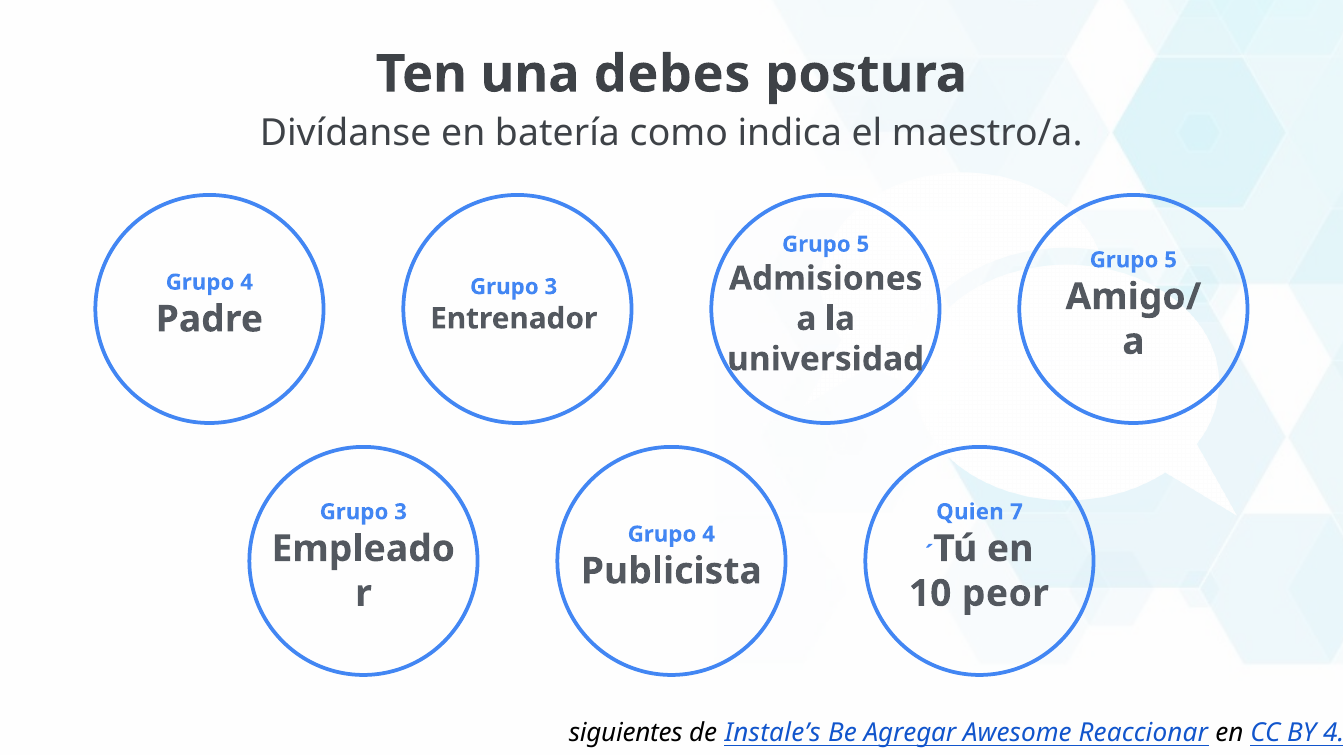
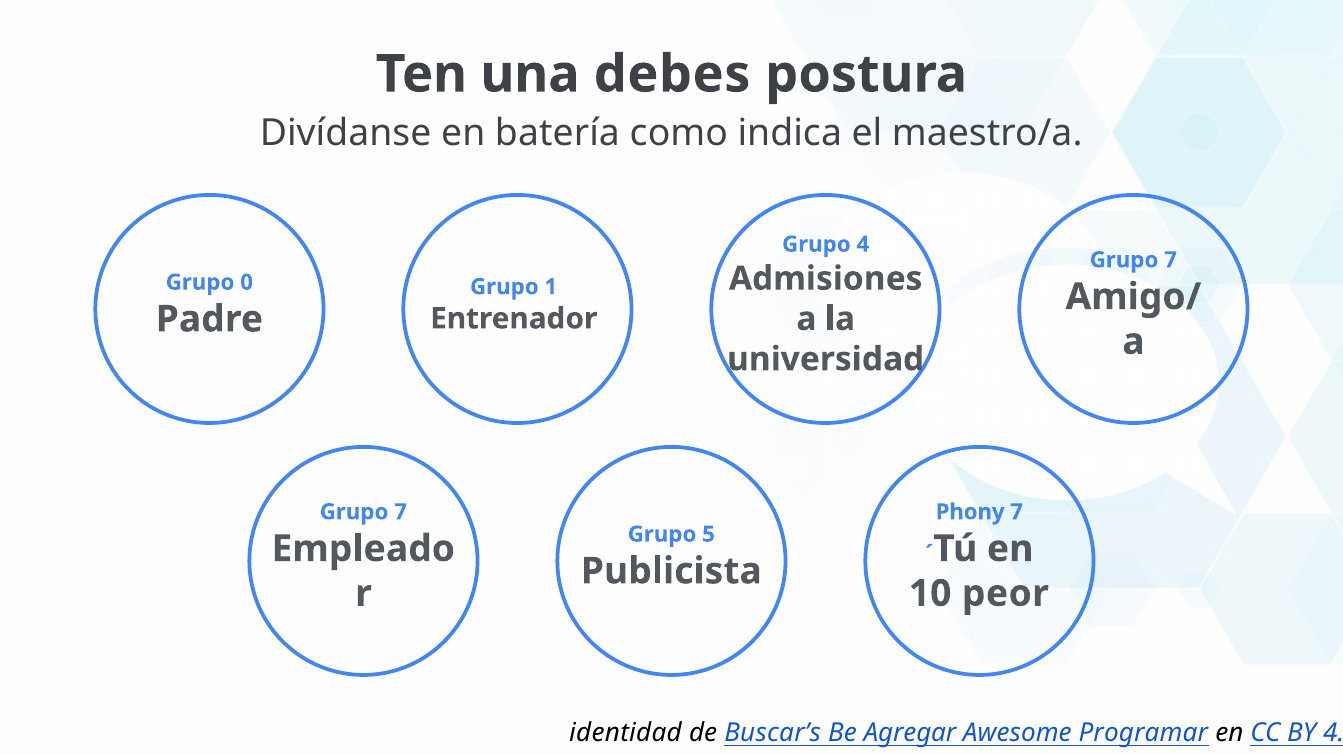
5: 5 -> 4 (863, 244)
5: 5 -> 7 (1171, 260)
4: 4 -> 0 (247, 282)
3: 3 -> 1 (551, 287)
3: 3 -> 7 (401, 512)
Quien: Quien -> Phony (970, 512)
4: 4 -> 5 (709, 535)
siguientes: siguientes -> identidad (626, 734)
Instale’s: Instale’s -> Buscar’s (773, 734)
Reaccionar: Reaccionar -> Programar (1143, 734)
